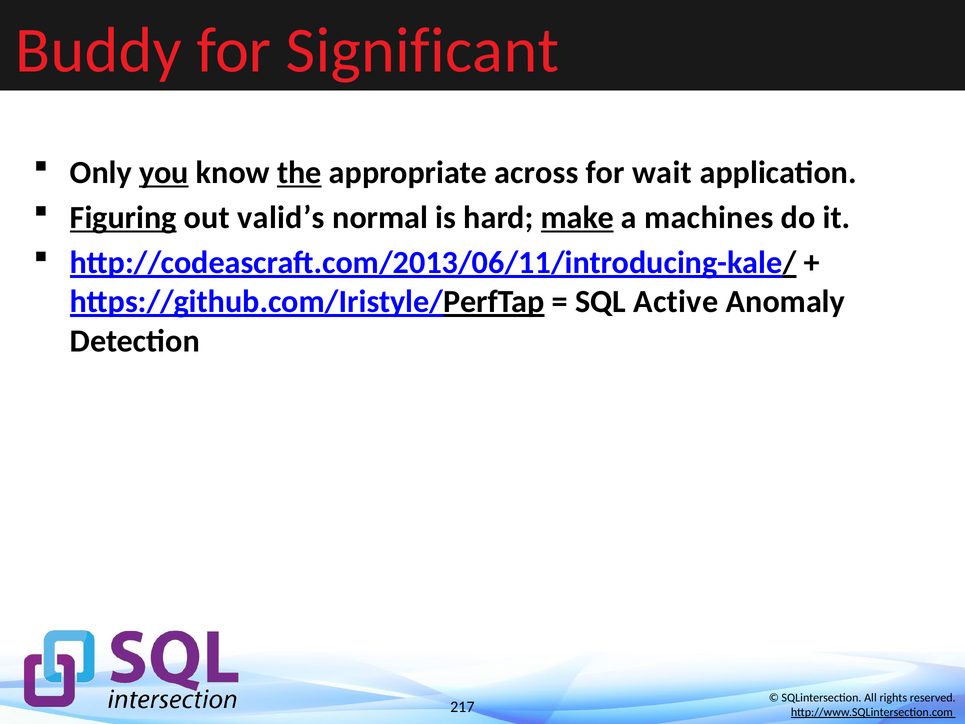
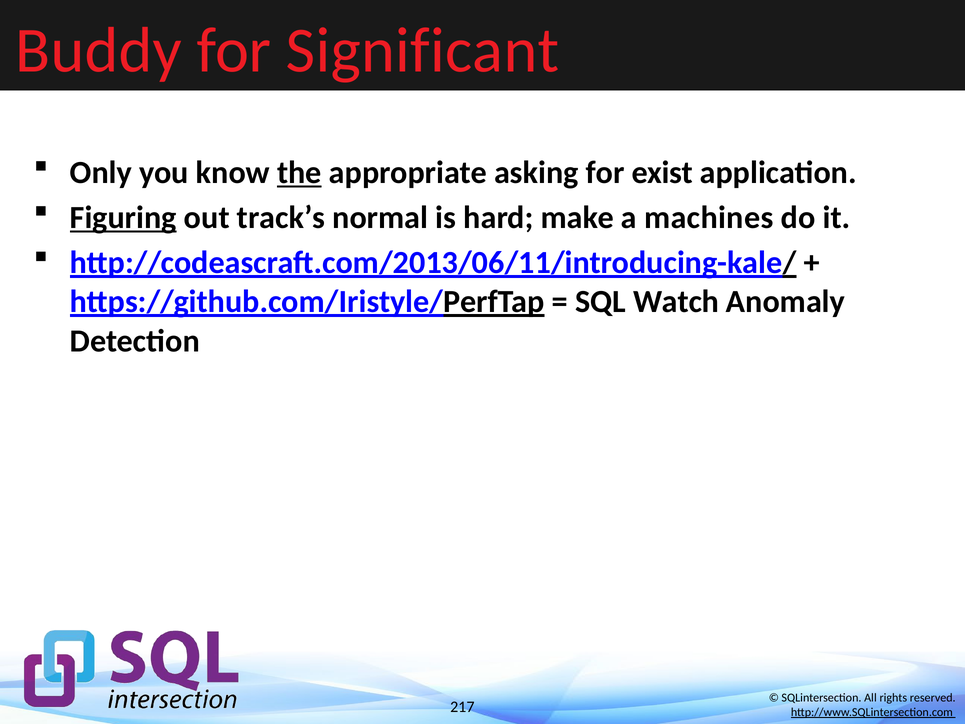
you underline: present -> none (164, 172)
across: across -> asking (536, 172)
wait: wait -> exist (662, 172)
valid’s: valid’s -> track’s (281, 217)
make underline: present -> none (577, 217)
Active: Active -> Watch (676, 302)
